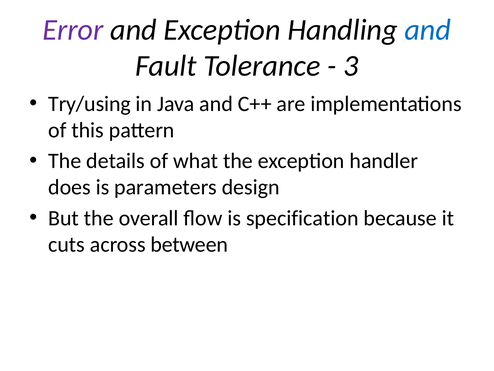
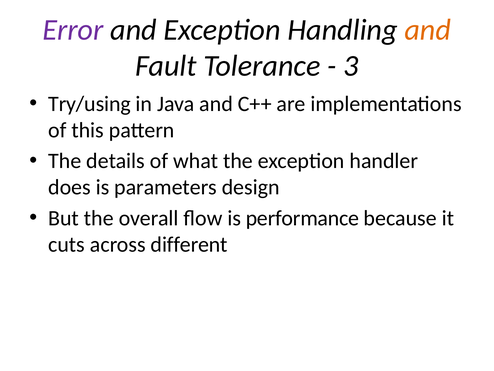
and colour: blue -> orange (428, 30)
specification: specification -> performance (302, 218)
between: between -> different (189, 244)
